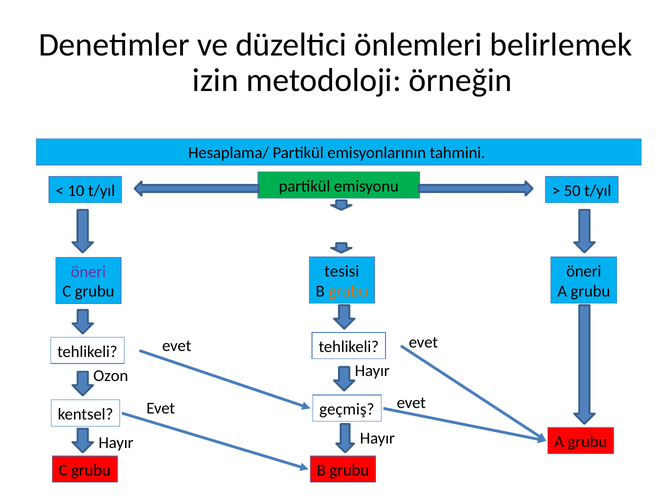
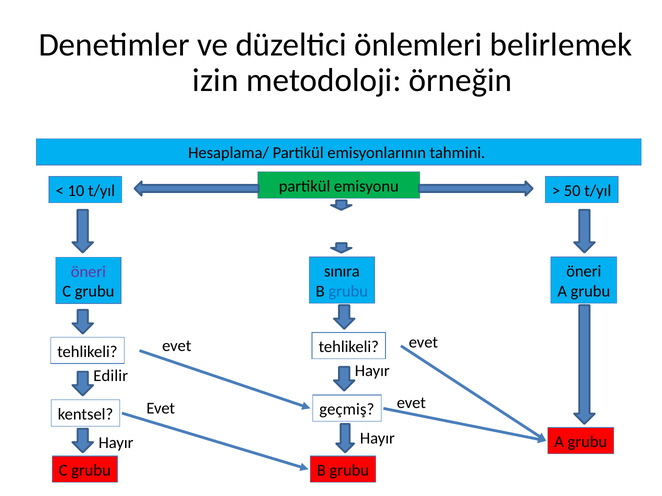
tesisi: tesisi -> sınıra (342, 272)
grubu colour: orange -> blue (348, 292)
Ozon: Ozon -> Edilir (111, 376)
